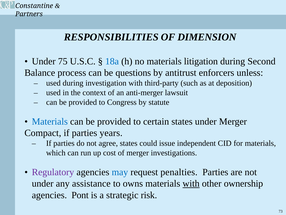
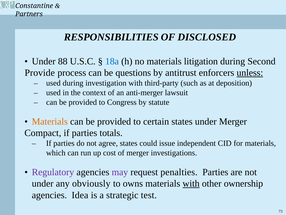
DIMENSION: DIMENSION -> DISCLOSED (207, 37)
75: 75 -> 88 (63, 61)
Balance: Balance -> Provide (40, 73)
unless underline: none -> present (250, 73)
Materials colour: blue -> orange (50, 121)
years: years -> totals (111, 133)
may colour: blue -> purple (120, 172)
assistance: assistance -> obviously (91, 183)
Pont: Pont -> Idea (80, 195)
risk: risk -> test (149, 195)
